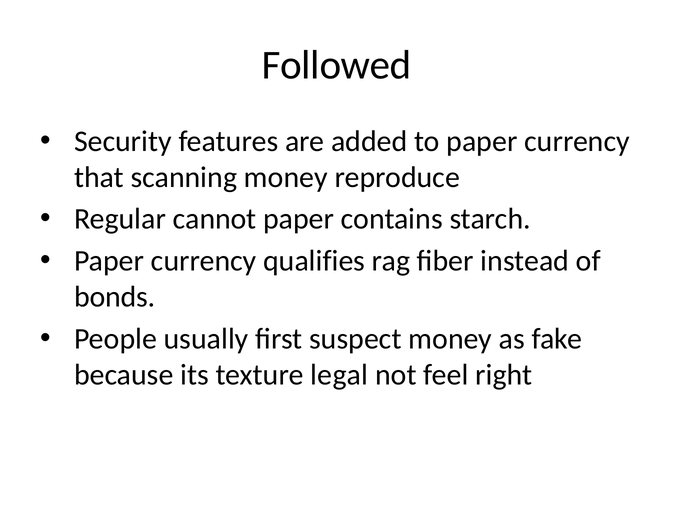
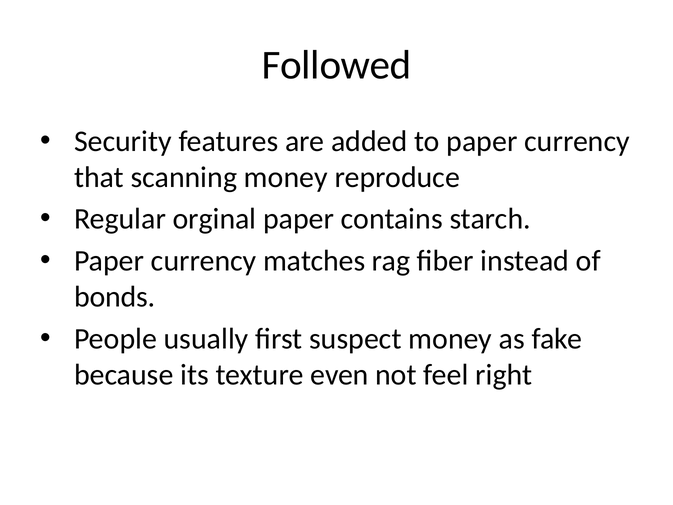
cannot: cannot -> orginal (215, 219)
qualifies: qualifies -> matches (314, 261)
legal: legal -> even (340, 375)
